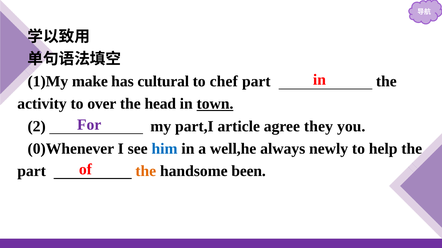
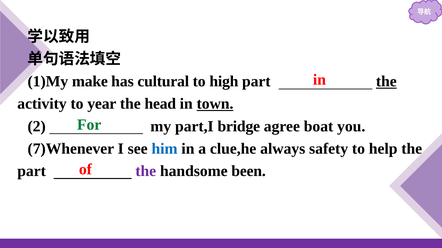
chef: chef -> high (224, 82)
the underline: none -> present (386, 82)
over: over -> year (102, 104)
For colour: purple -> green (89, 125)
article: article -> bridge (239, 127)
they: they -> boat (319, 127)
0)Whenever: 0)Whenever -> 7)Whenever (71, 149)
well,he: well,he -> clue,he (233, 149)
newly: newly -> safety (329, 149)
the colour: orange -> purple (146, 171)
